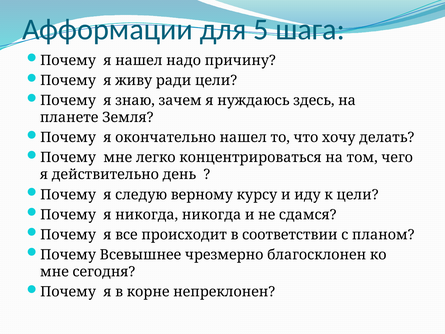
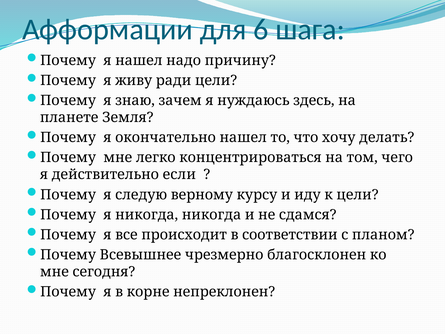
5: 5 -> 6 (261, 29)
день: день -> если (179, 175)
